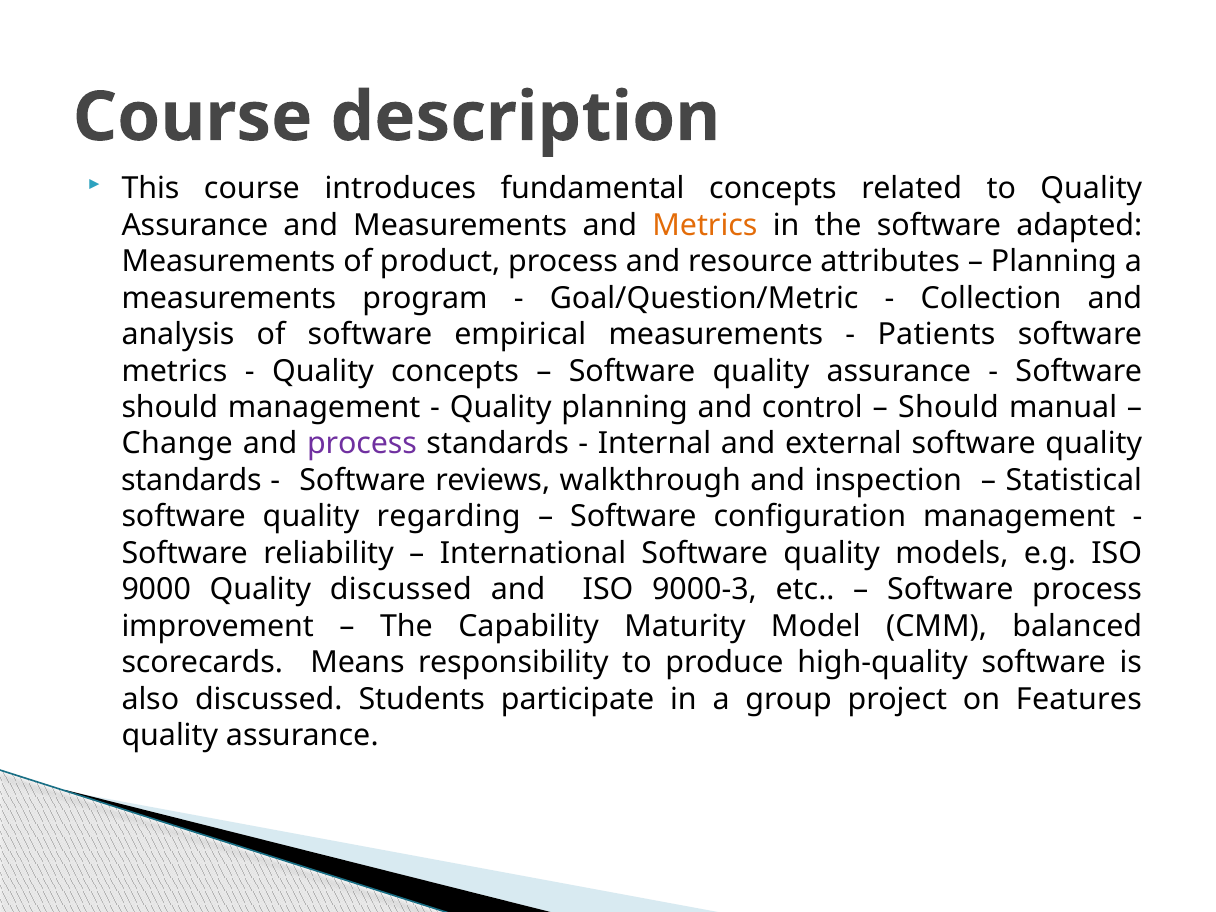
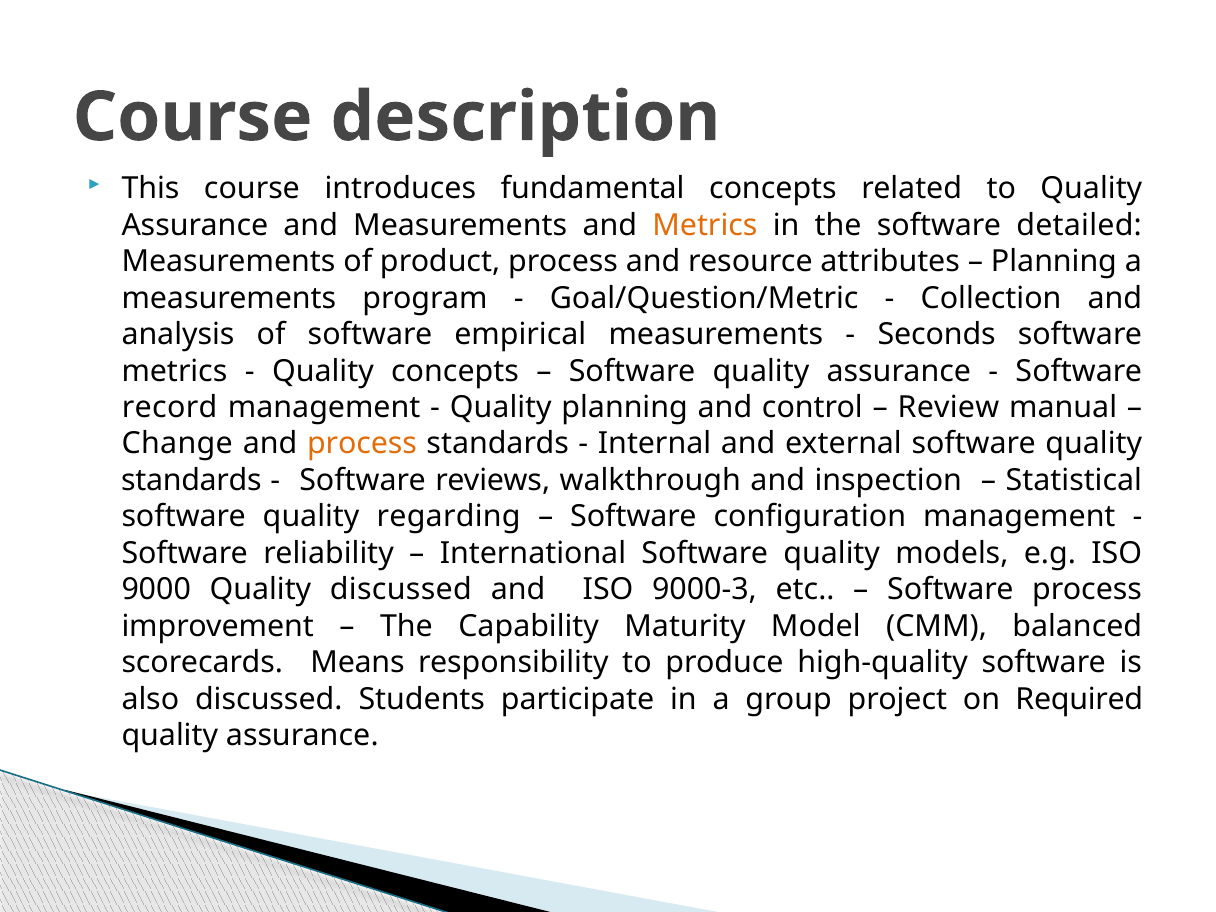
adapted: adapted -> detailed (1079, 225)
Patients: Patients -> Seconds (937, 335)
should: should -> record (170, 407)
Should: Should -> Review (948, 407)
process colour: purple -> orange (362, 444)
Features: Features -> Required (1079, 699)
